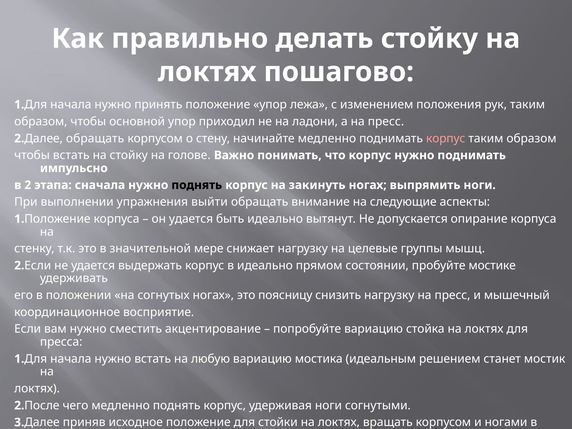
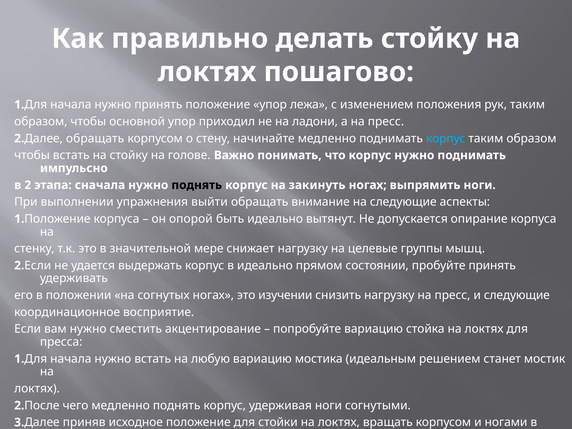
корпус colour: pink -> light blue (446, 138)
он удается: удается -> опорой (191, 219)
пробуйте мостике: мостике -> принять (492, 266)
поясницу: поясницу -> изучении (285, 295)
и мышечный: мышечный -> следующие (517, 295)
